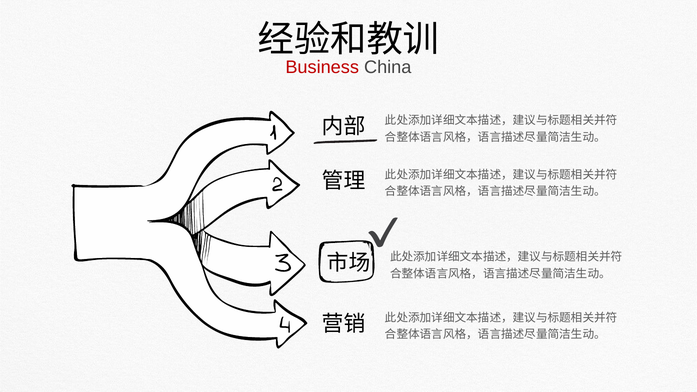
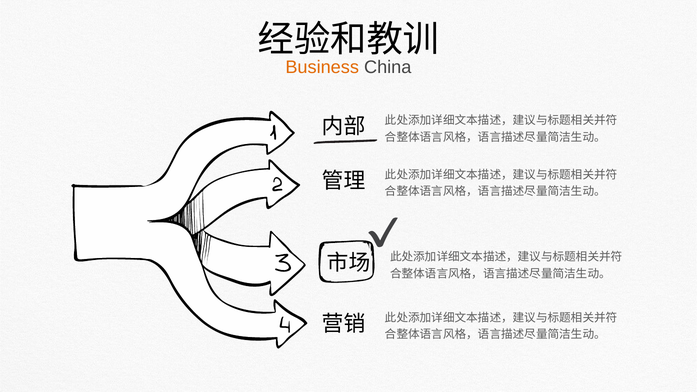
Business colour: red -> orange (322, 67)
